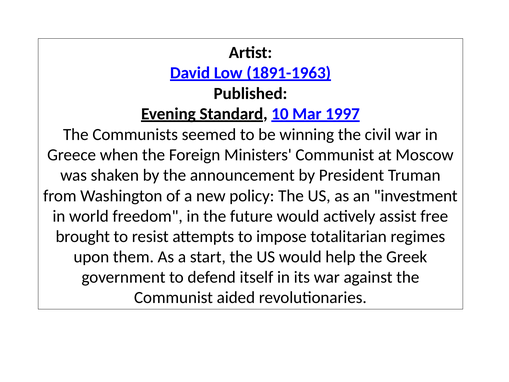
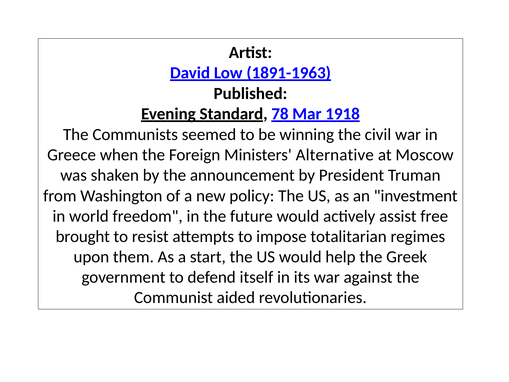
10: 10 -> 78 (280, 114)
1997: 1997 -> 1918 (343, 114)
Ministers Communist: Communist -> Alternative (335, 155)
